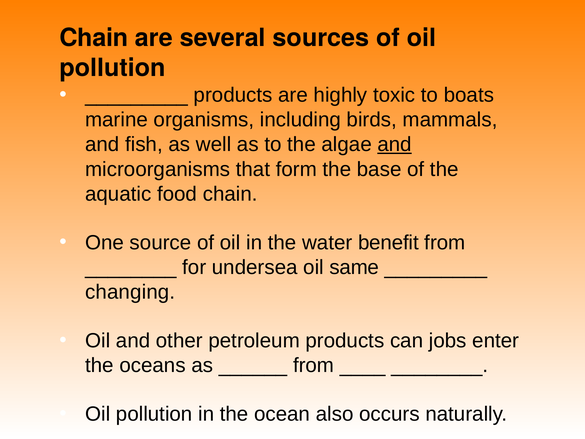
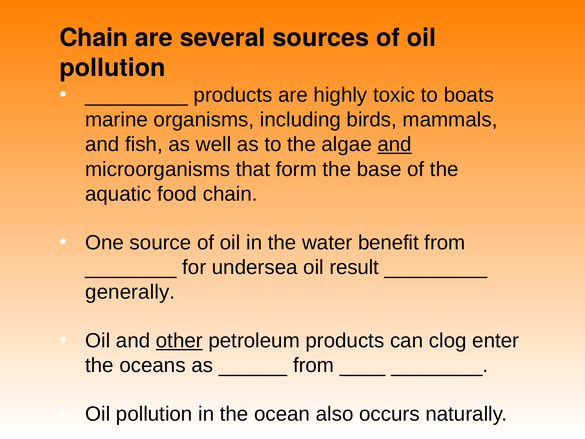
same: same -> result (354, 267)
changing: changing -> generally (130, 292)
other underline: none -> present (179, 341)
jobs: jobs -> clog (448, 341)
